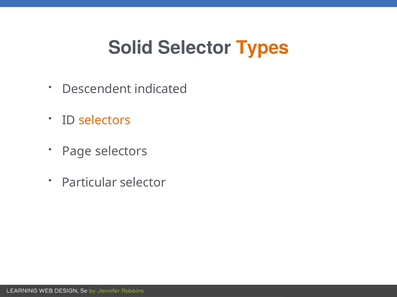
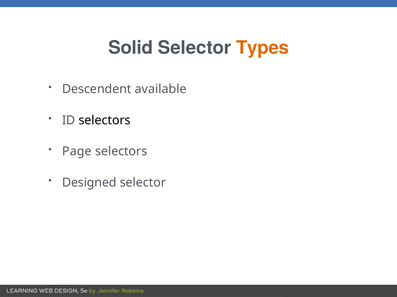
indicated: indicated -> available (161, 89)
selectors colour: orange -> black (105, 121)
Particular: Particular -> Designed (89, 183)
